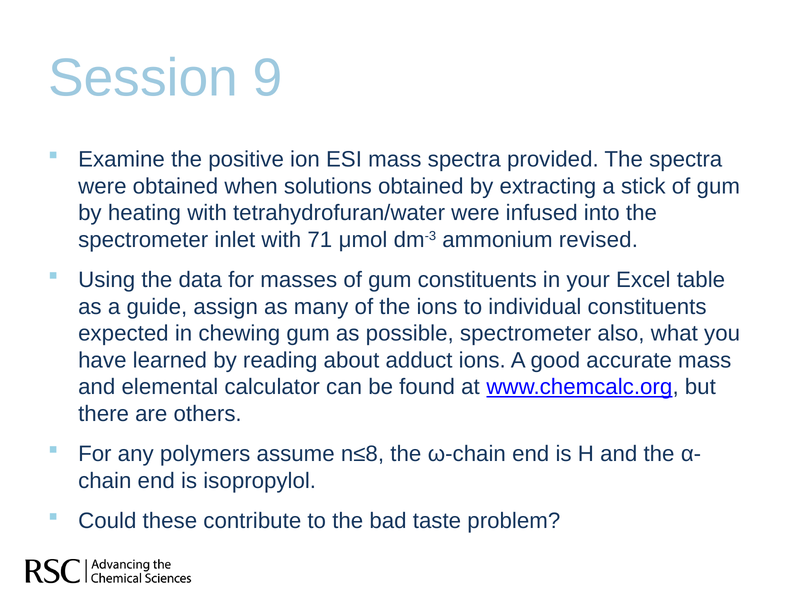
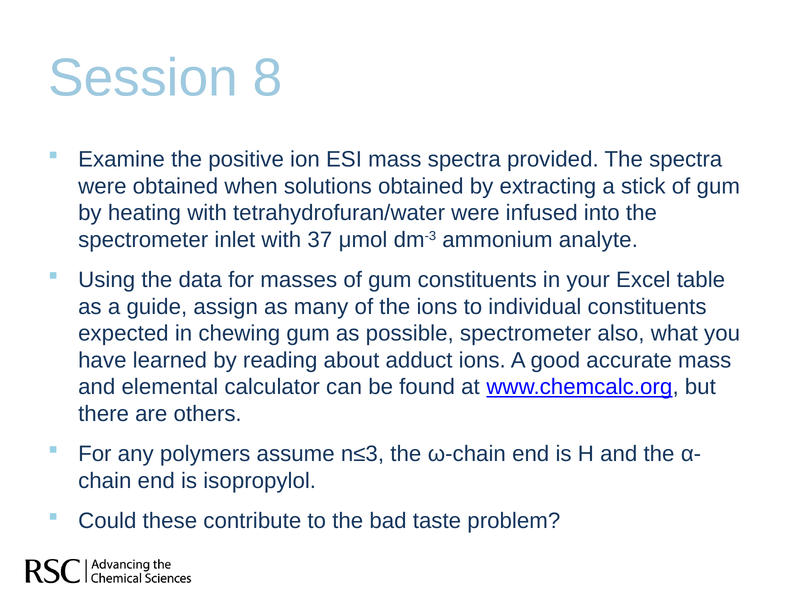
9: 9 -> 8 (268, 78)
71: 71 -> 37 (320, 240)
revised: revised -> analyte (598, 240)
n≤8: n≤8 -> n≤3 (362, 454)
